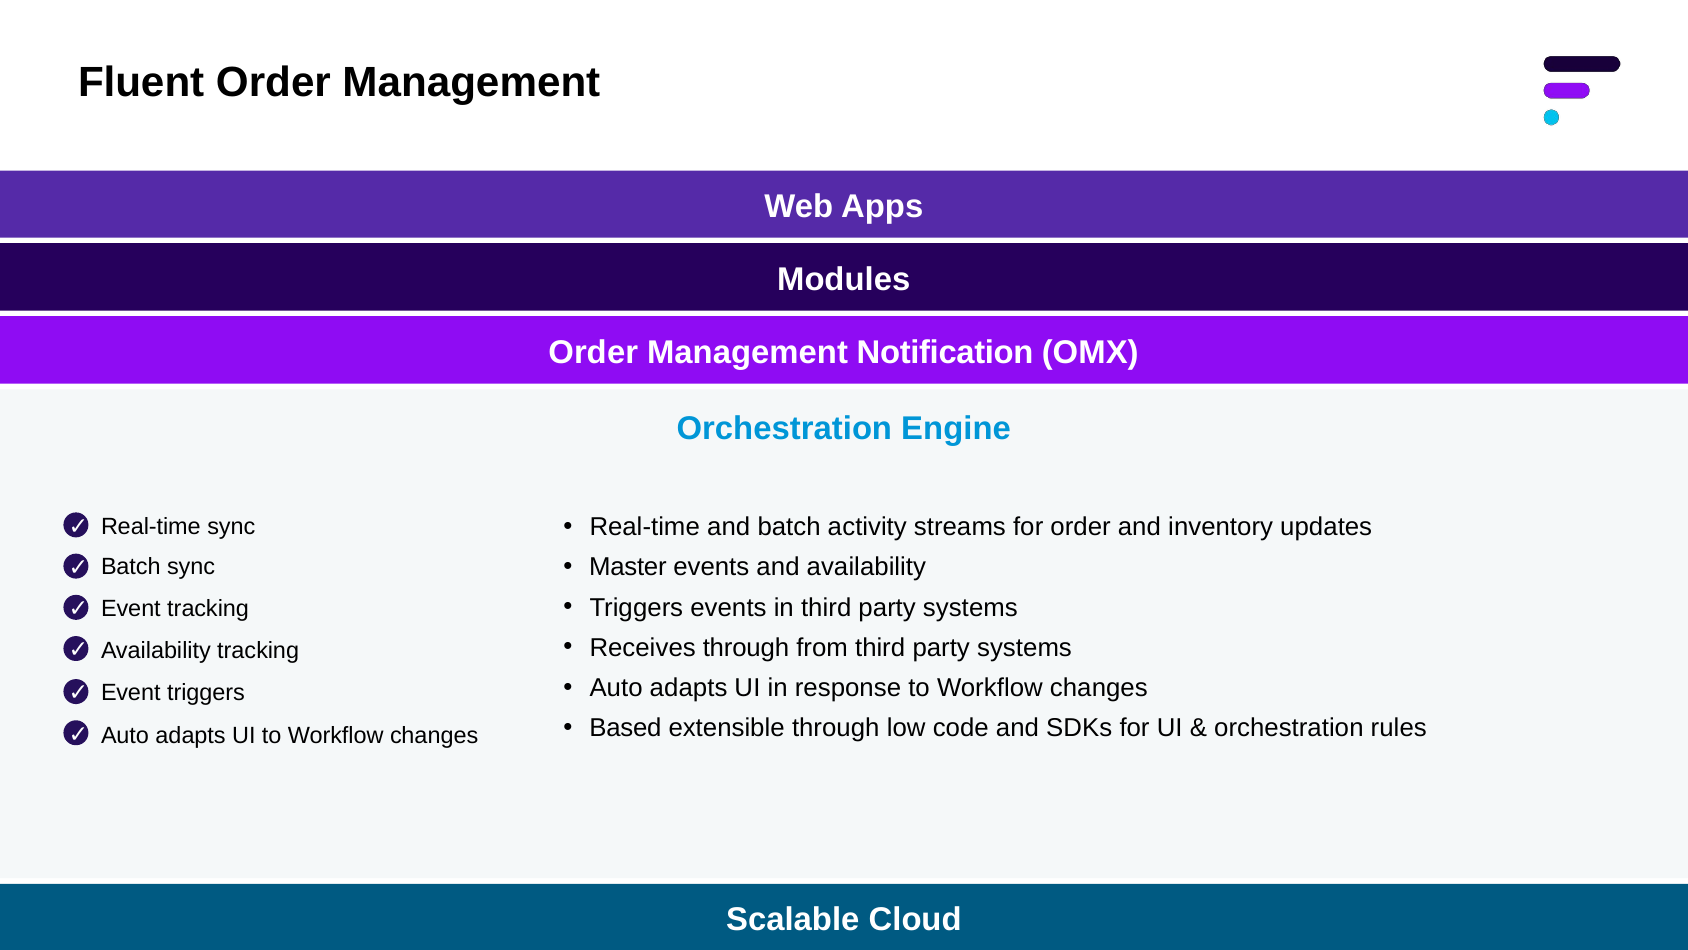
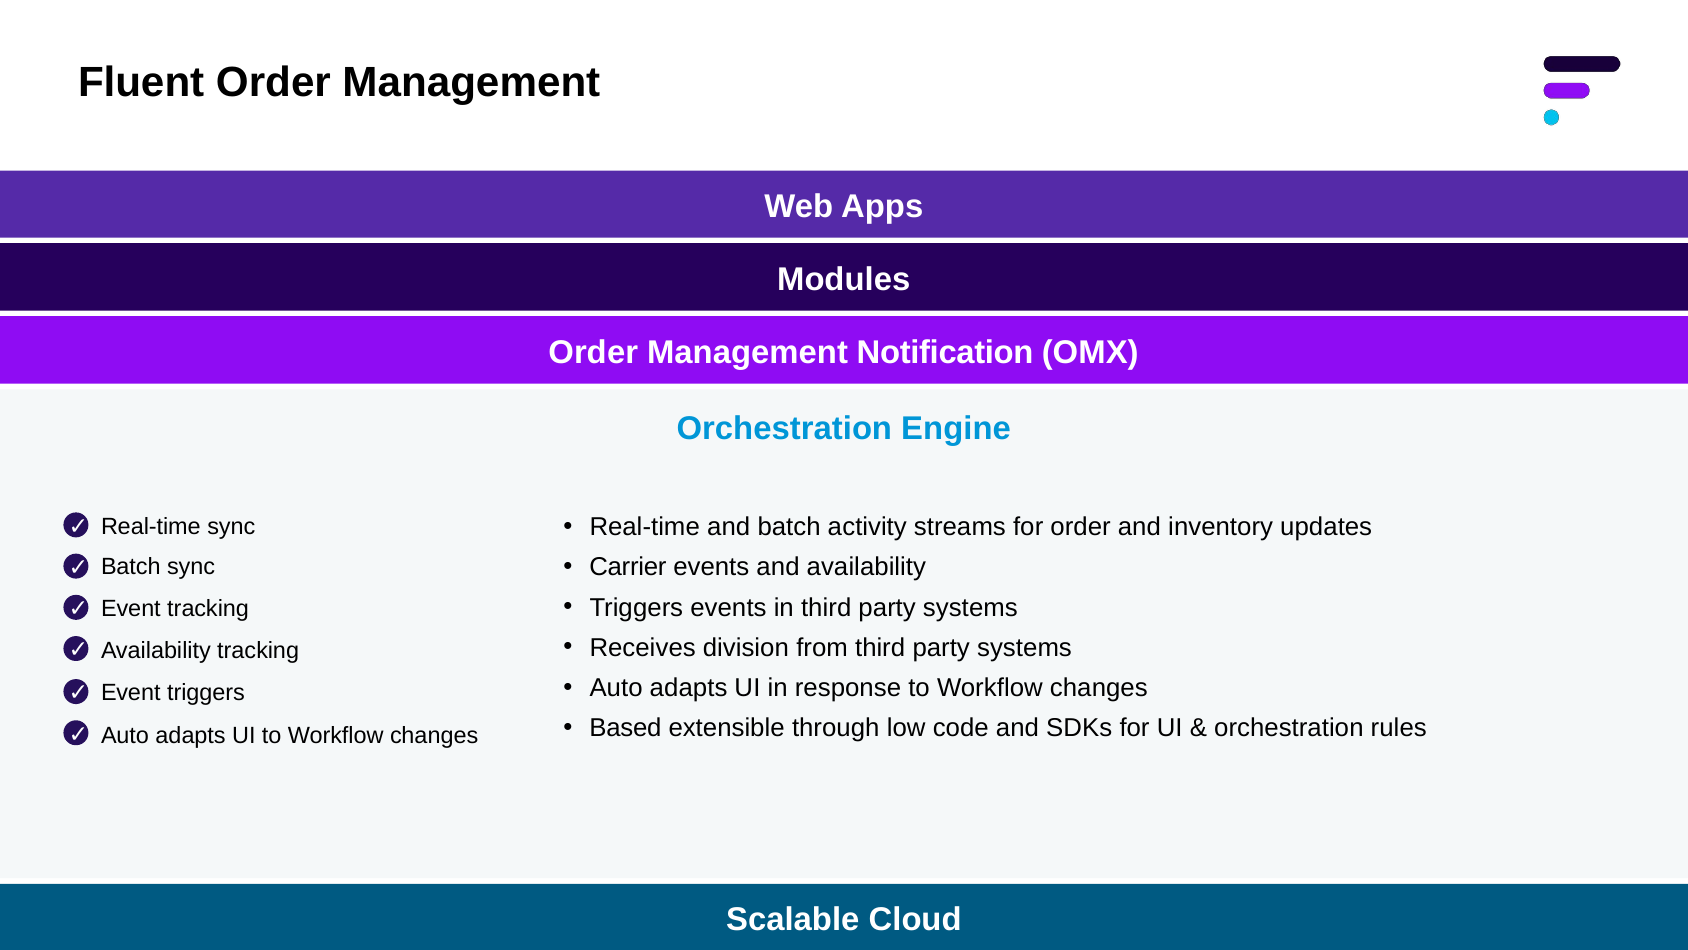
Master: Master -> Carrier (628, 567)
Receives through: through -> division (746, 648)
